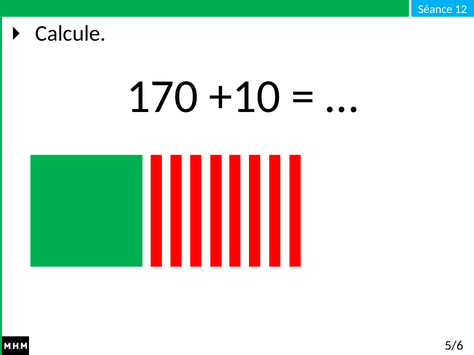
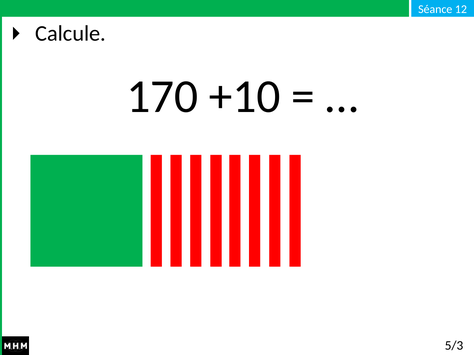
5/6: 5/6 -> 5/3 (454, 346)
